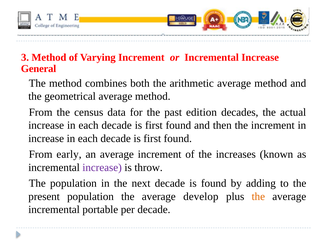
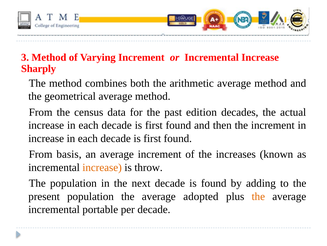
General: General -> Sharply (39, 68)
early: early -> basis (69, 154)
increase colour: purple -> orange (102, 167)
develop: develop -> adopted (201, 196)
